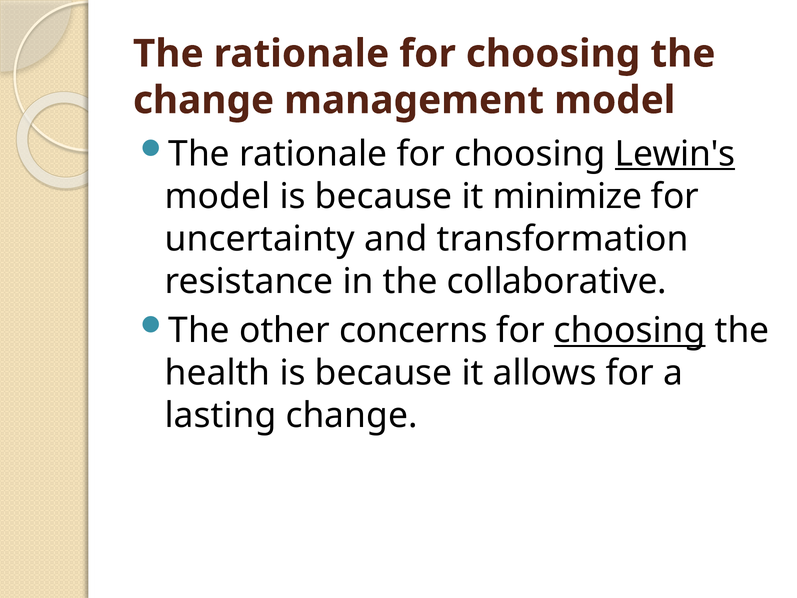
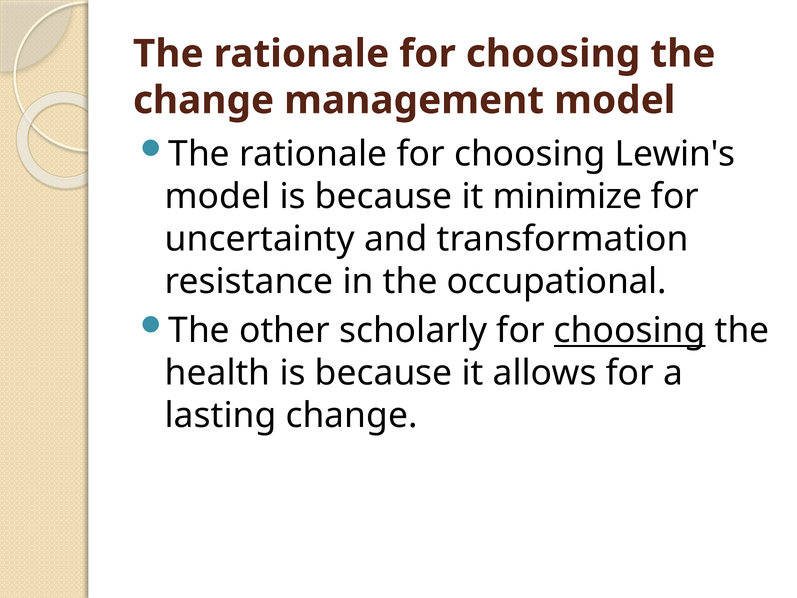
Lewin's underline: present -> none (675, 154)
collaborative: collaborative -> occupational (557, 281)
concerns: concerns -> scholarly (413, 331)
